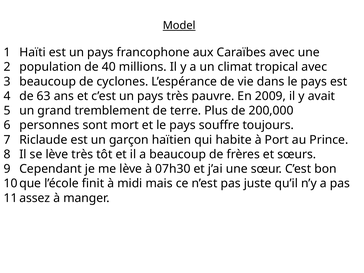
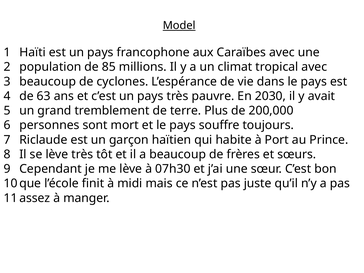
40: 40 -> 85 (109, 67)
2009: 2009 -> 2030 (270, 96)
